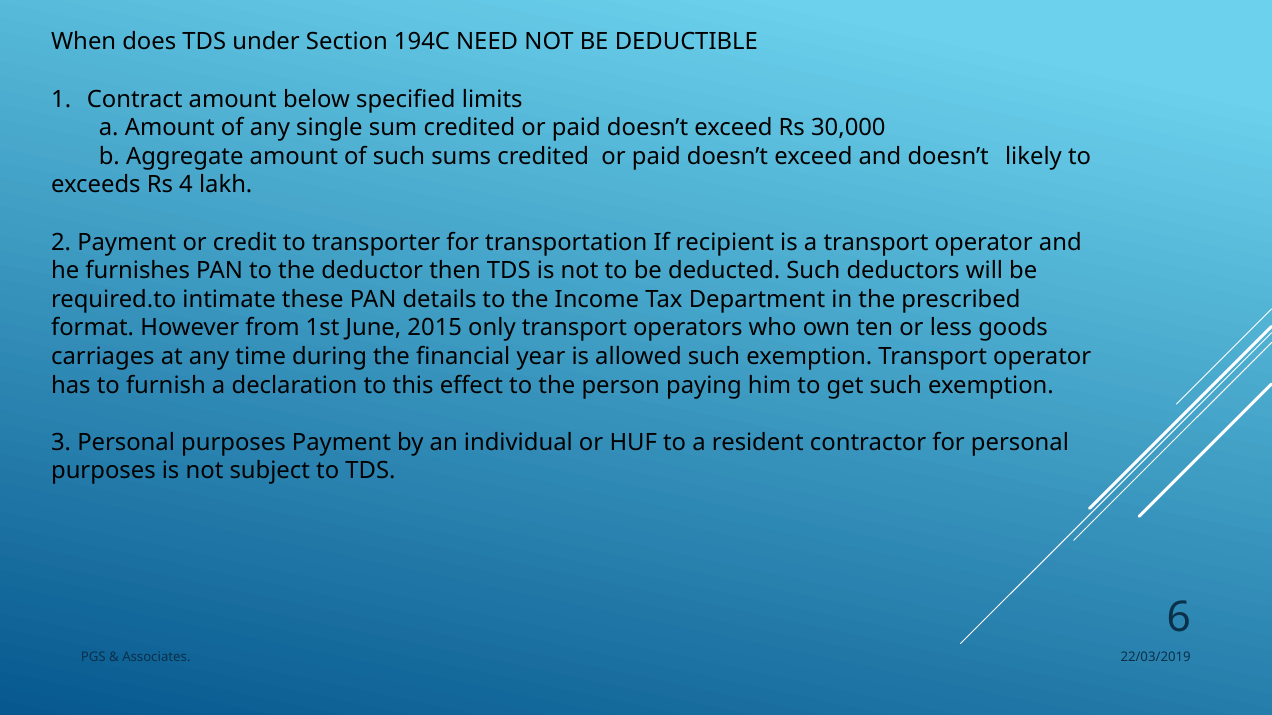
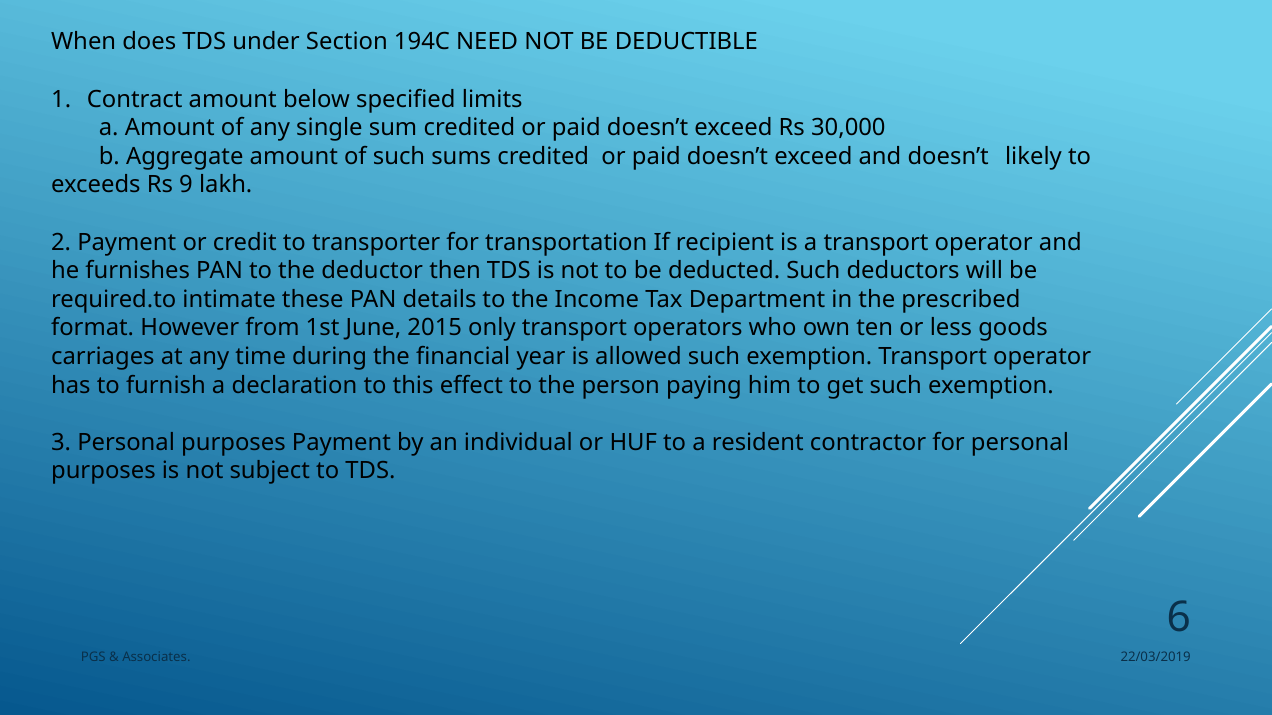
4: 4 -> 9 (186, 185)
